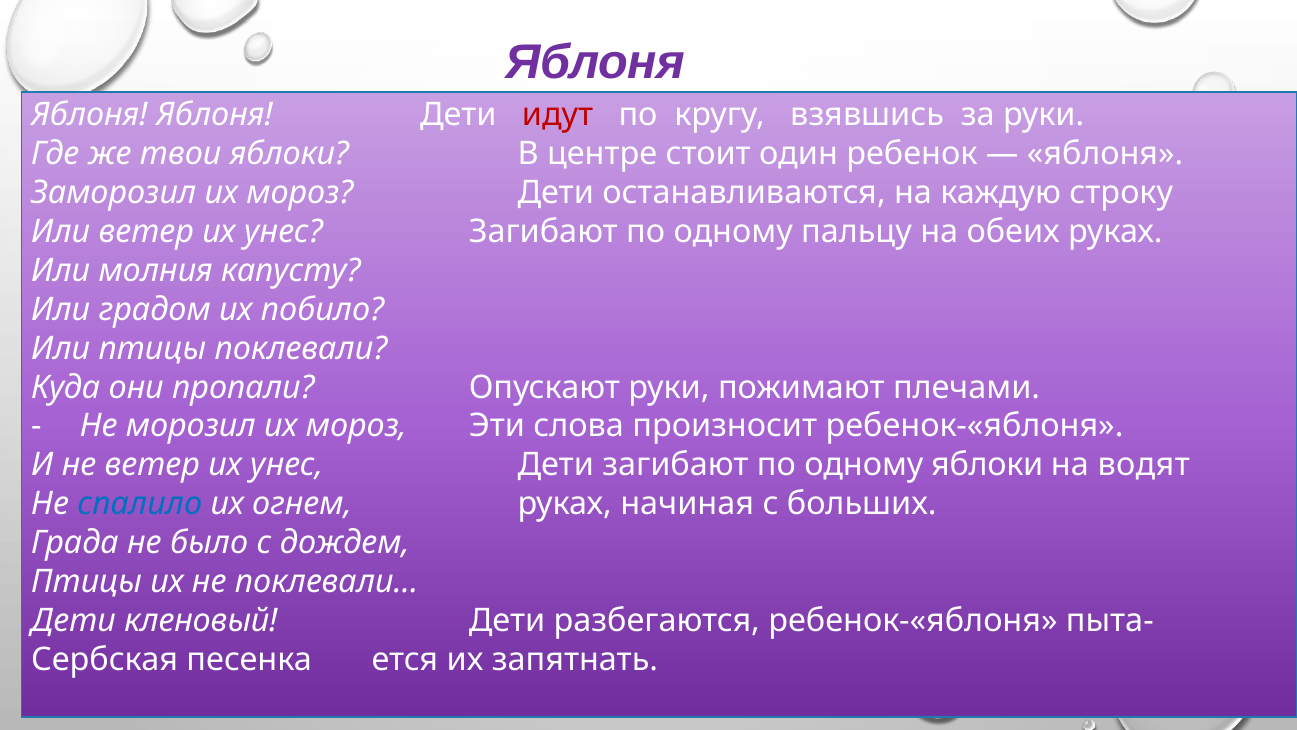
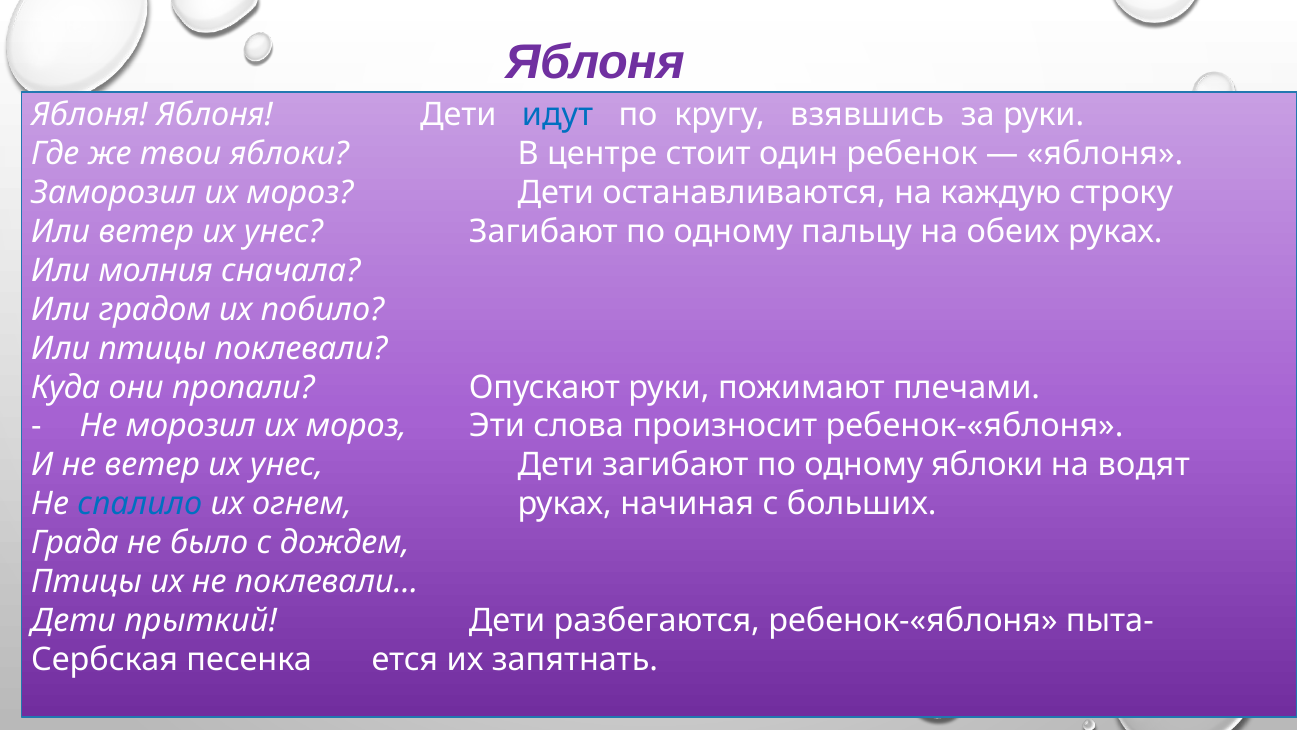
идут colour: red -> blue (558, 115)
капусту: капусту -> сначала (291, 270)
кленовый: кленовый -> прыткий (201, 621)
